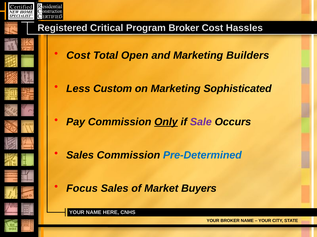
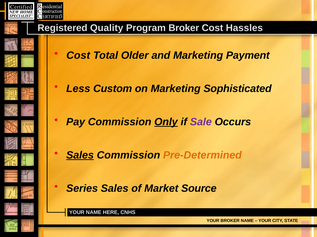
Critical: Critical -> Quality (107, 28)
Open: Open -> Older (135, 55)
Builders: Builders -> Payment (248, 55)
Sales underline: none -> present (80, 156)
Pre-Determined colour: blue -> orange (202, 156)
Focus: Focus -> Series (82, 189)
Buyers: Buyers -> Source (199, 189)
